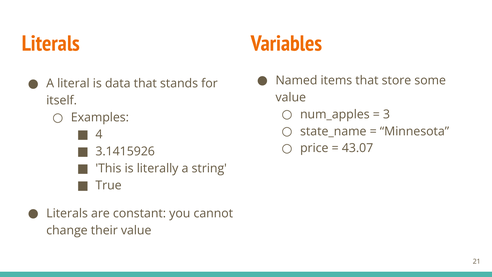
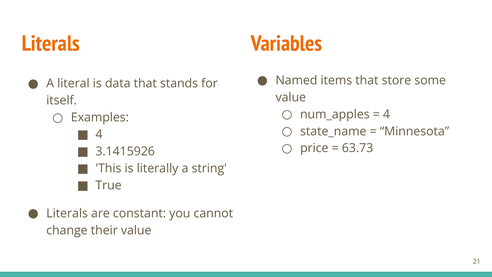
3: 3 -> 4 (387, 114)
43.07: 43.07 -> 63.73 (358, 148)
